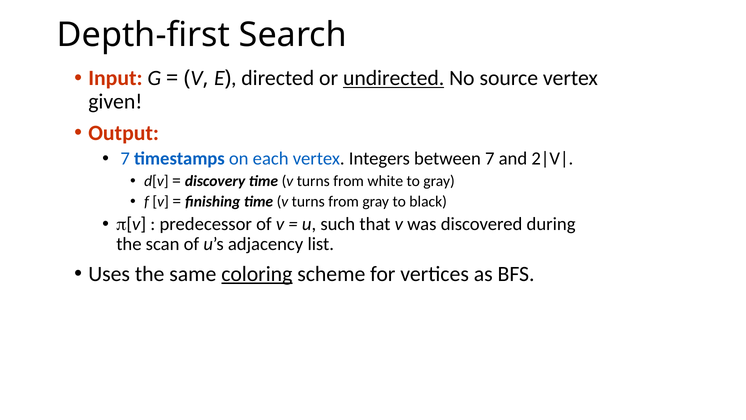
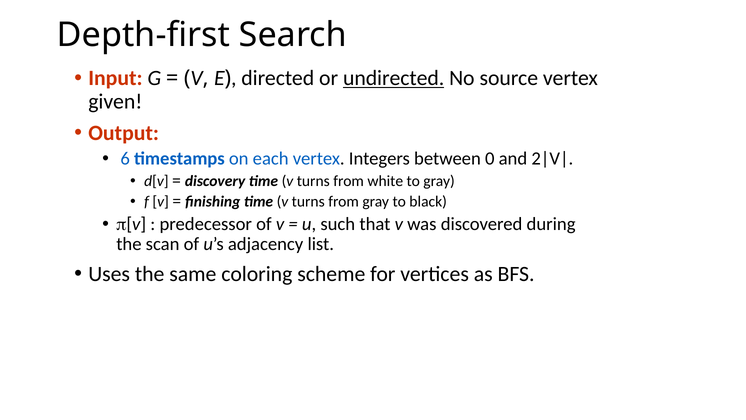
7: 7 -> 6 (125, 159)
between 7: 7 -> 0 (490, 159)
coloring underline: present -> none (257, 274)
